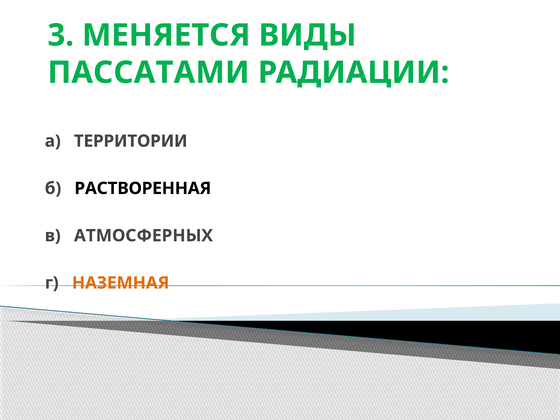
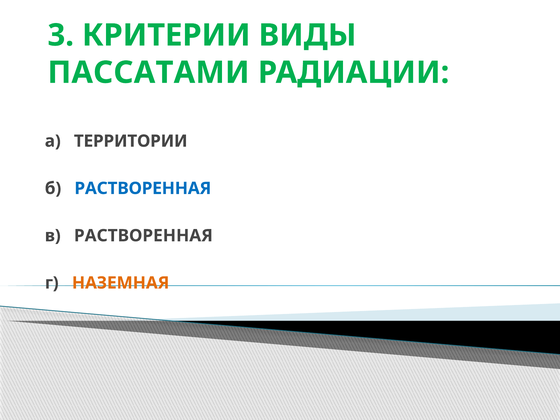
МЕНЯЕТСЯ: МЕНЯЕТСЯ -> КРИТЕРИИ (166, 35)
РАСТВОРЕННАЯ colour: black -> blue (143, 188)
в АТМОСФЕРНЫХ: АТМОСФЕРНЫХ -> РАСТВОРЕННАЯ (143, 236)
